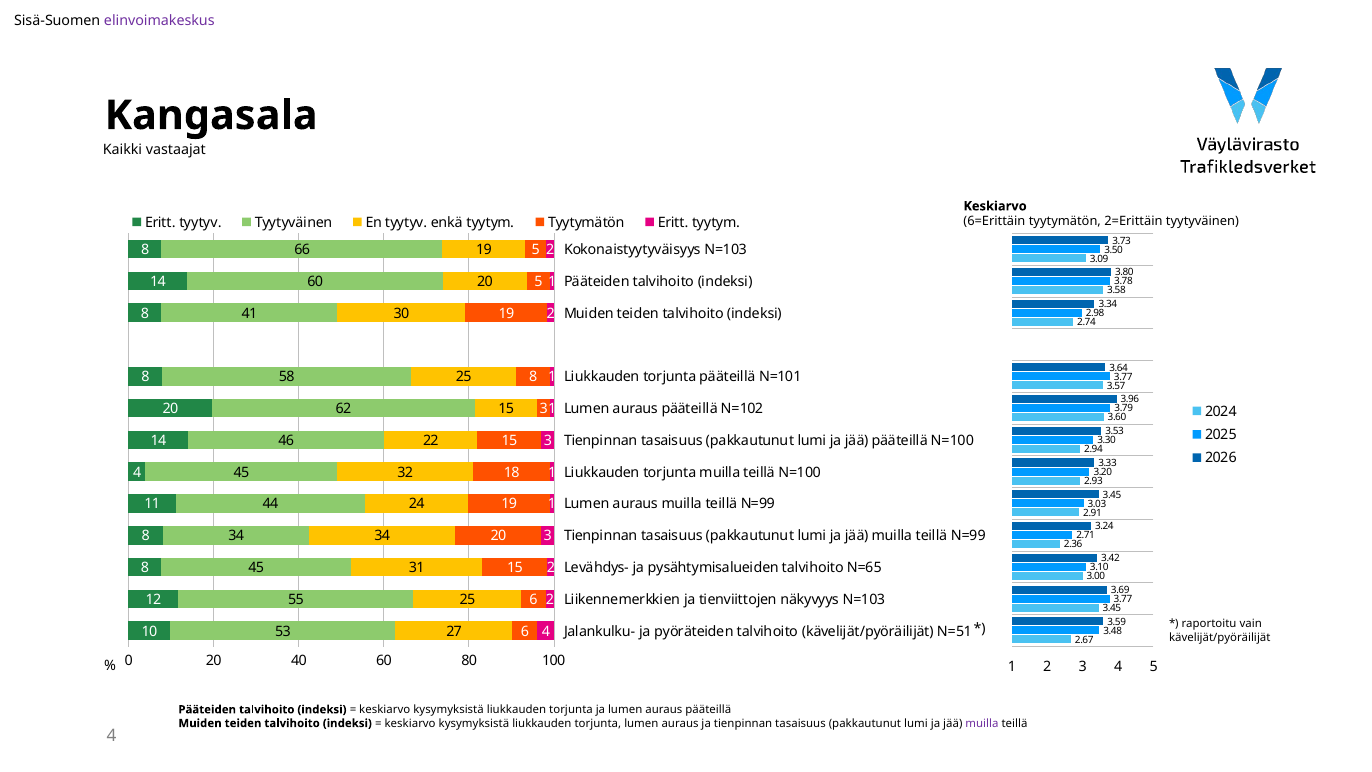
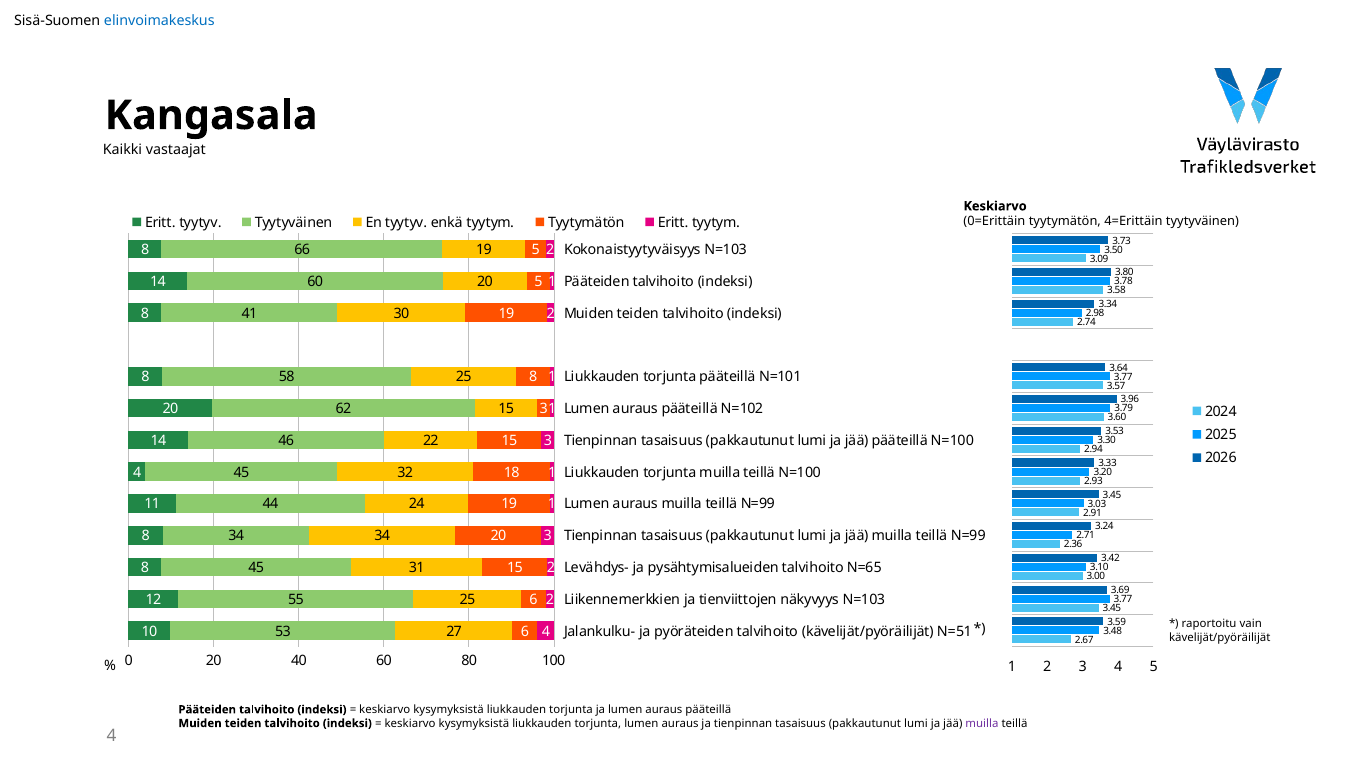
elinvoimakeskus colour: purple -> blue (159, 21)
6=Erittäin: 6=Erittäin -> 0=Erittäin (994, 222)
2=Erittäin: 2=Erittäin -> 4=Erittäin (1133, 222)
